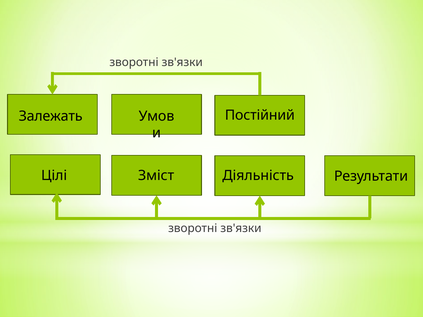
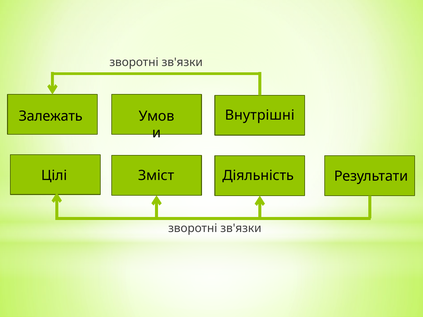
Постійний: Постійний -> Внутрішні (260, 115)
